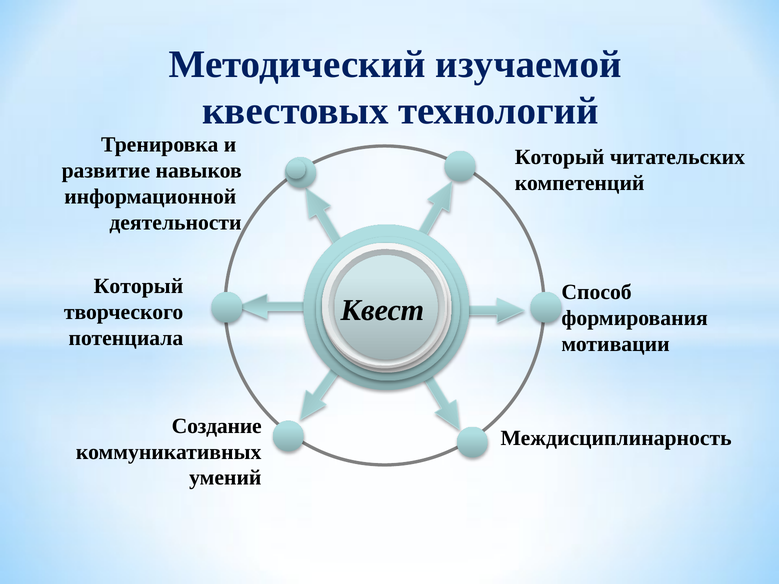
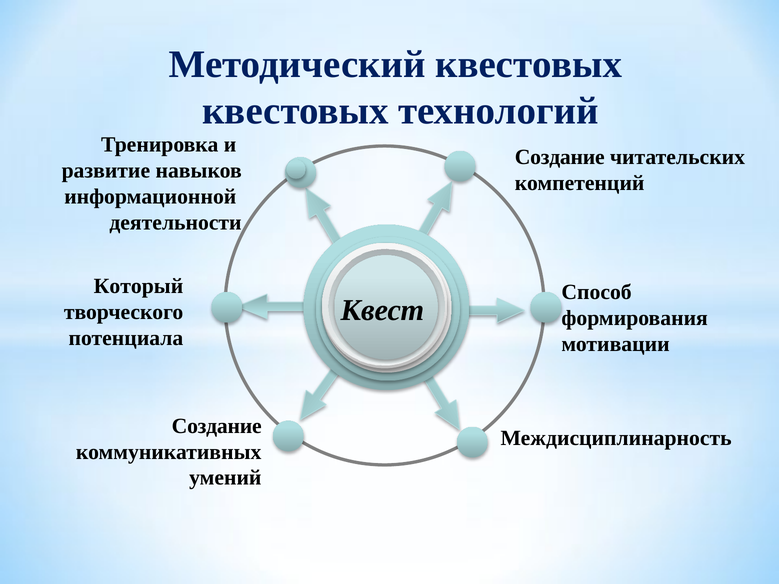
Методический изучаемой: изучаемой -> квестовых (529, 64)
Который: Который -> Создание (560, 157)
